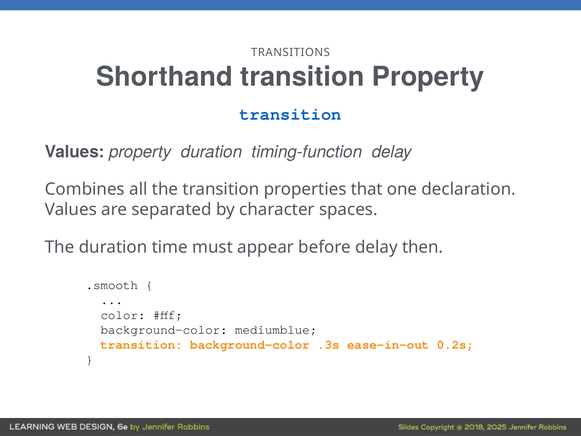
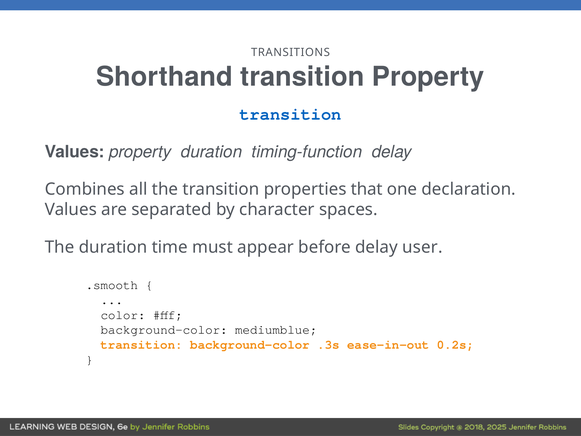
then: then -> user (423, 247)
